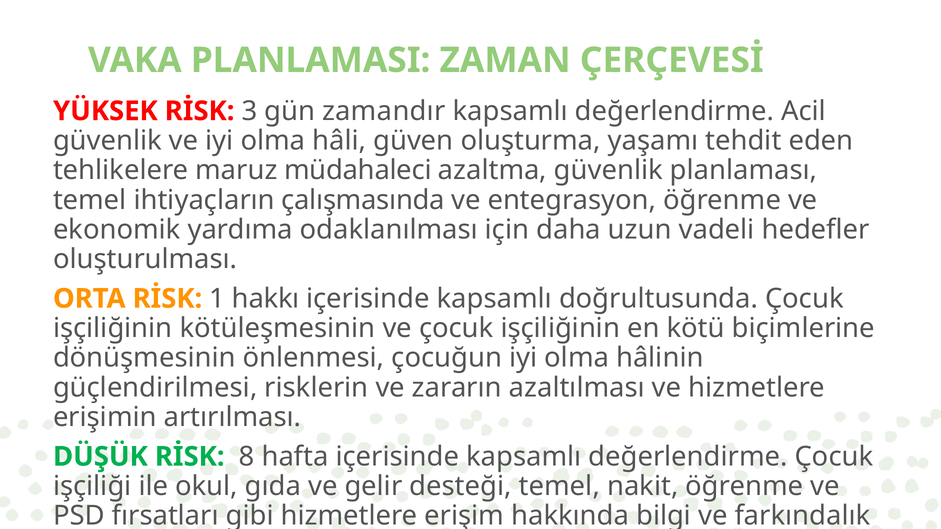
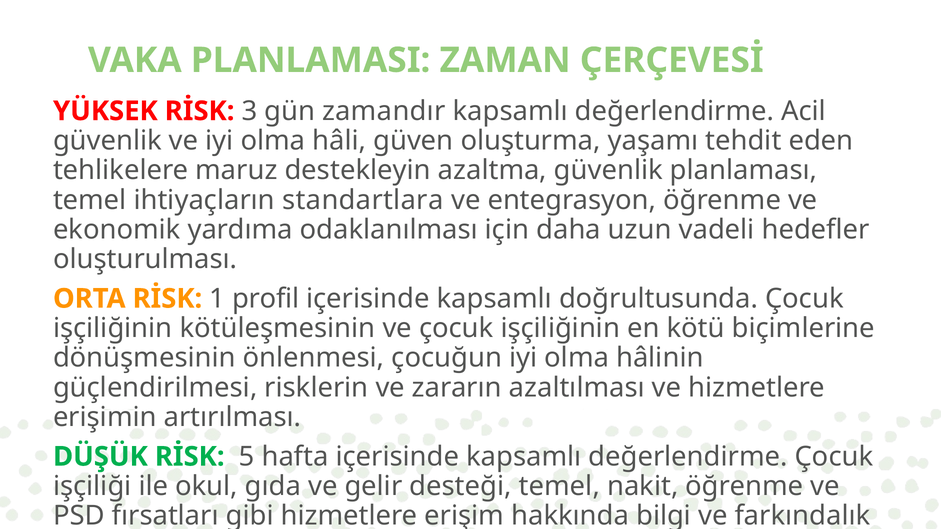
müdahaleci: müdahaleci -> destekleyin (358, 170)
çalışmasında: çalışmasında -> standartlara (363, 200)
hakkı: hakkı -> profil (266, 299)
8: 8 -> 5 (247, 457)
